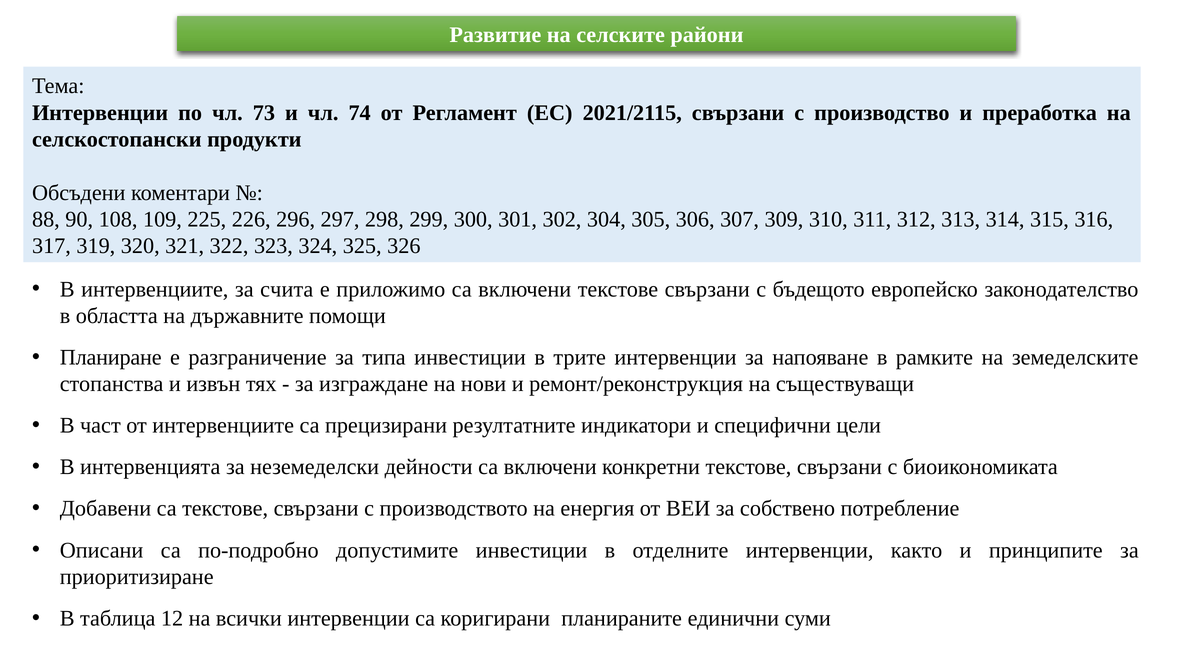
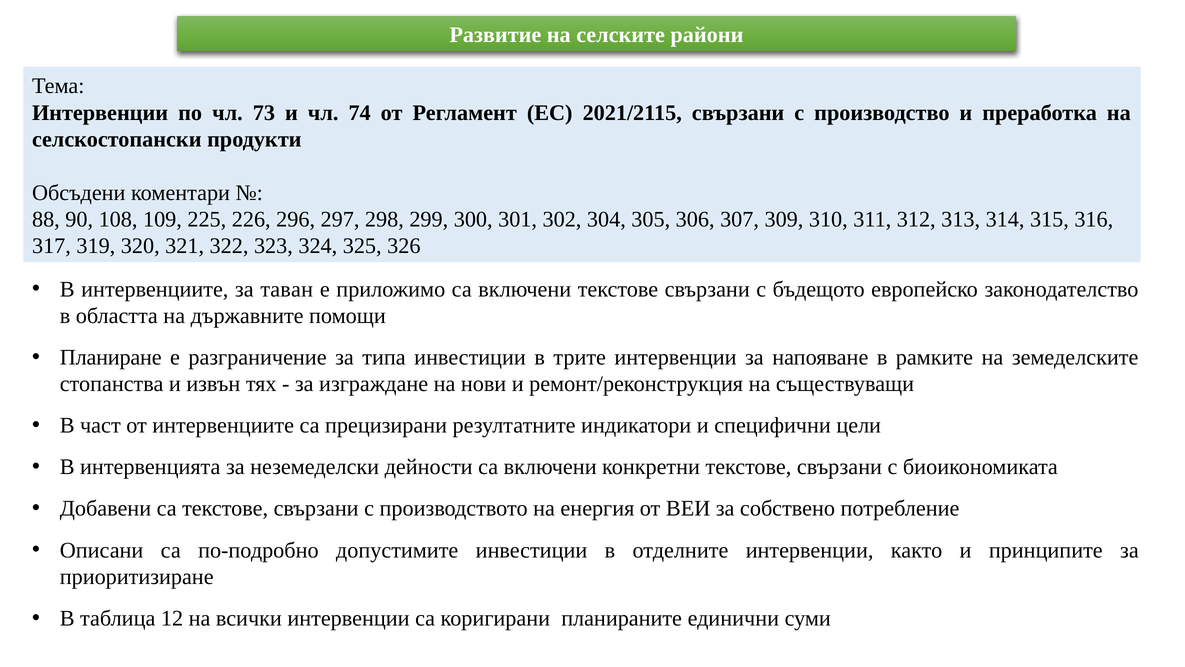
счита: счита -> таван (287, 289)
